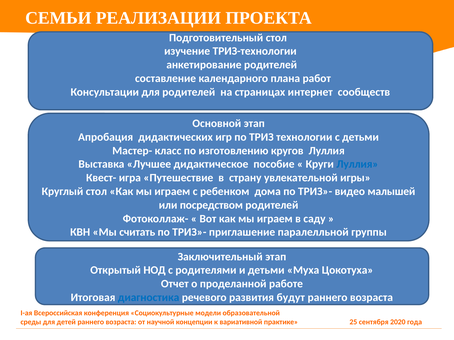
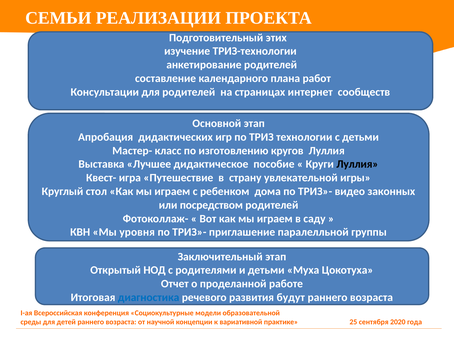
Подготовительный стол: стол -> этих (276, 38)
Луллия colour: blue -> black (357, 164)
малышей: малышей -> законных (391, 192)
считать: считать -> уровня (137, 233)
